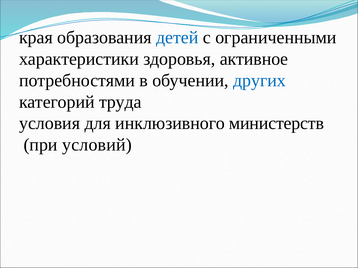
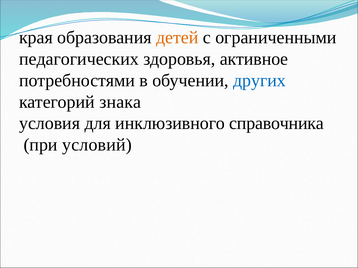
детей colour: blue -> orange (177, 38)
характеристики: характеристики -> педагогических (79, 59)
труда: труда -> знака (120, 102)
министерств: министерств -> справочника (276, 124)
